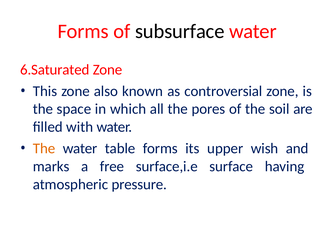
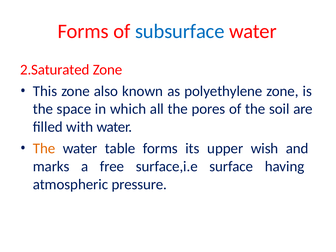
subsurface colour: black -> blue (180, 31)
6.Saturated: 6.Saturated -> 2.Saturated (55, 70)
controversial: controversial -> polyethylene (223, 91)
